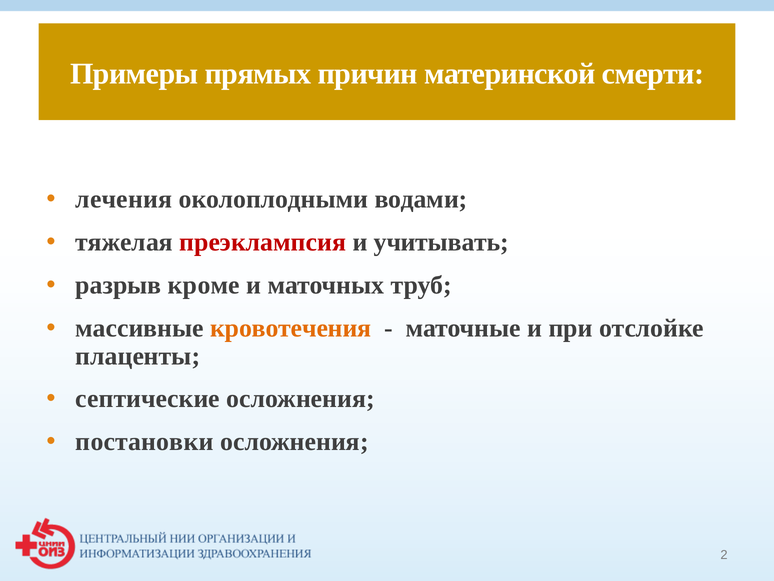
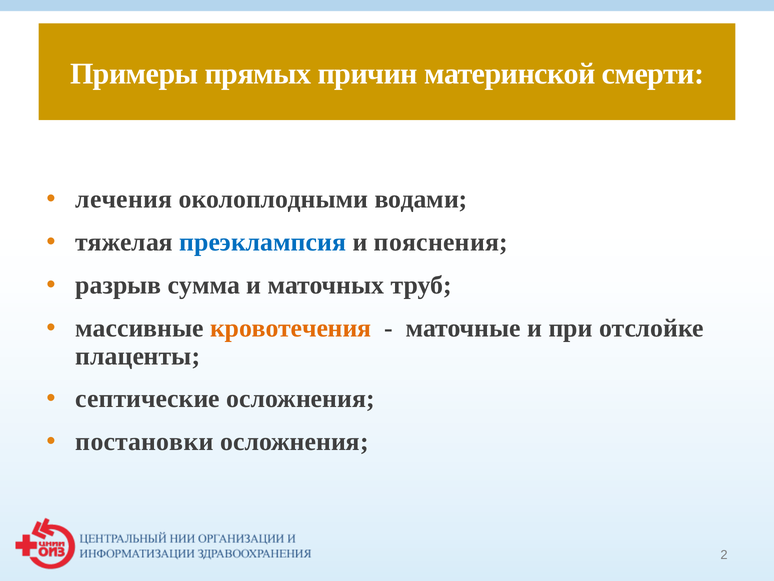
преэклампсия colour: red -> blue (263, 242)
учитывать: учитывать -> пояснения (441, 242)
кроме: кроме -> сумма (204, 285)
